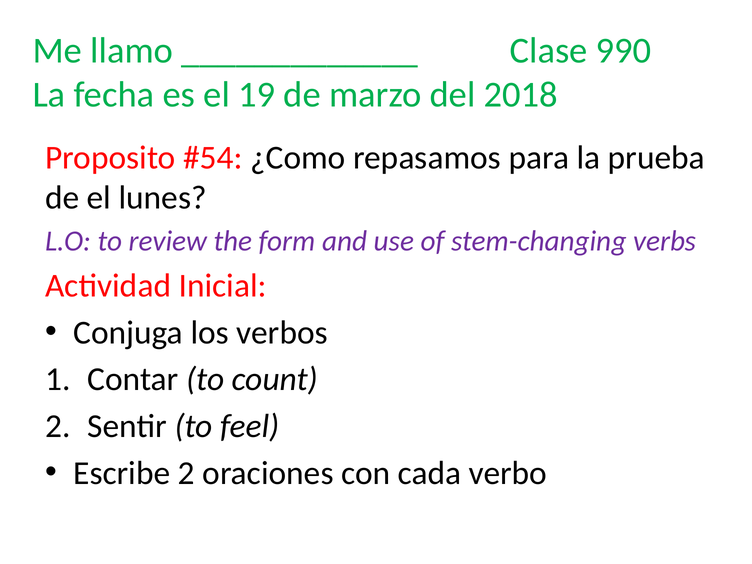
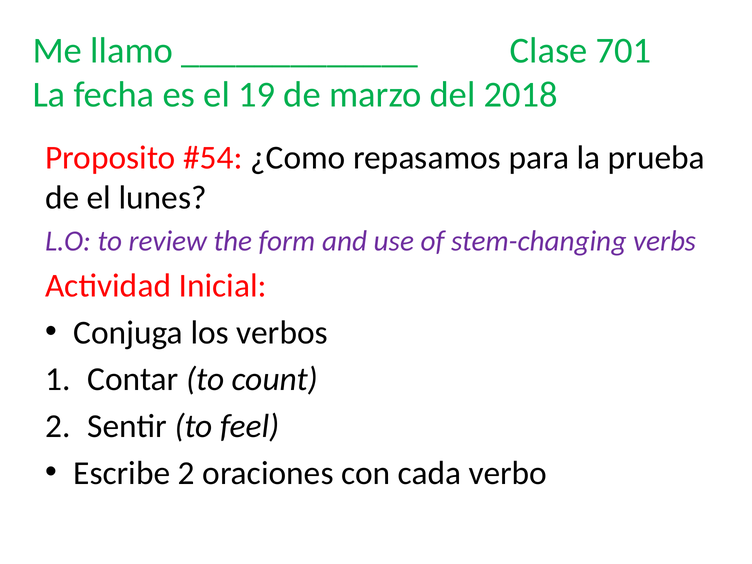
990: 990 -> 701 (624, 51)
